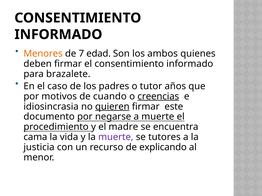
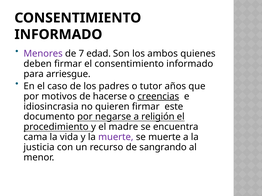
Menores colour: orange -> purple (43, 54)
brazalete: brazalete -> arriesgue (68, 74)
cuando: cuando -> hacerse (110, 97)
quieren underline: present -> none (112, 107)
a muerte: muerte -> religión (158, 117)
se tutores: tutores -> muerte (164, 137)
explicando: explicando -> sangrando (163, 148)
